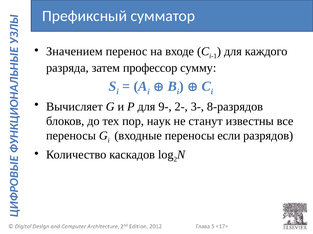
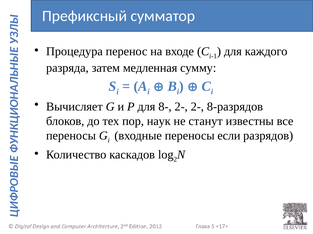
Значением: Значением -> Процедура (74, 51)
профессор: профессор -> медленная (150, 68)
9-: 9- -> 8- (165, 107)
2- 3-: 3- -> 2- (197, 107)
